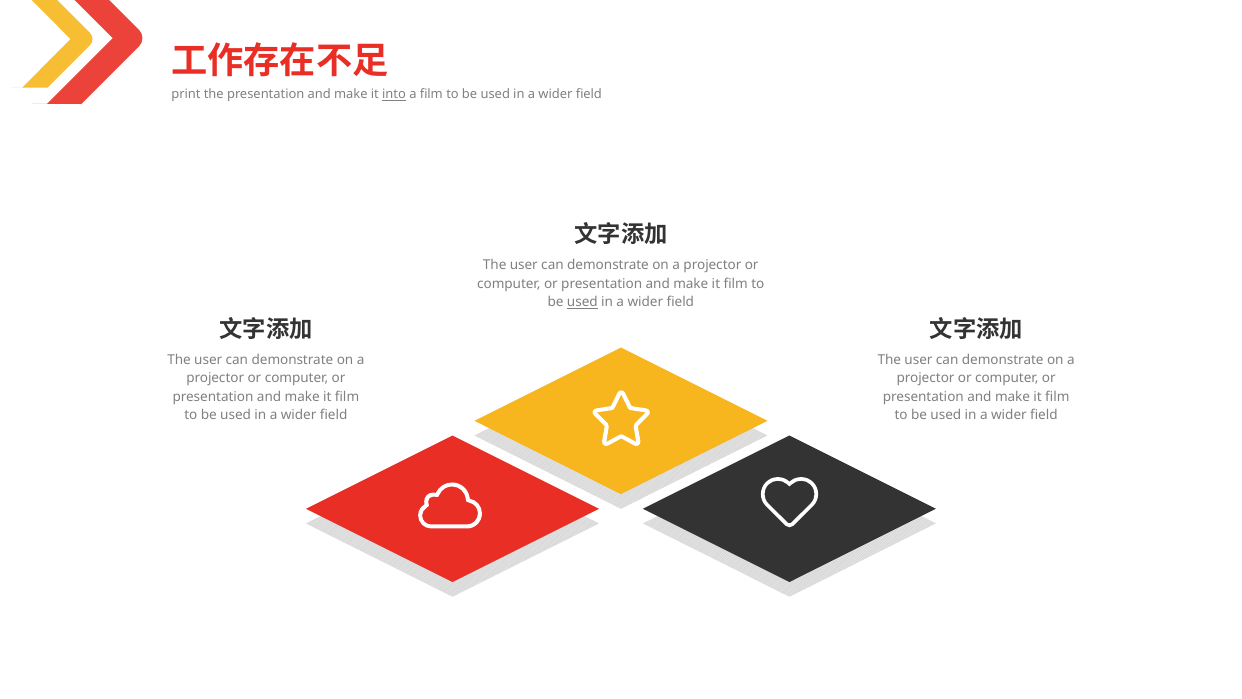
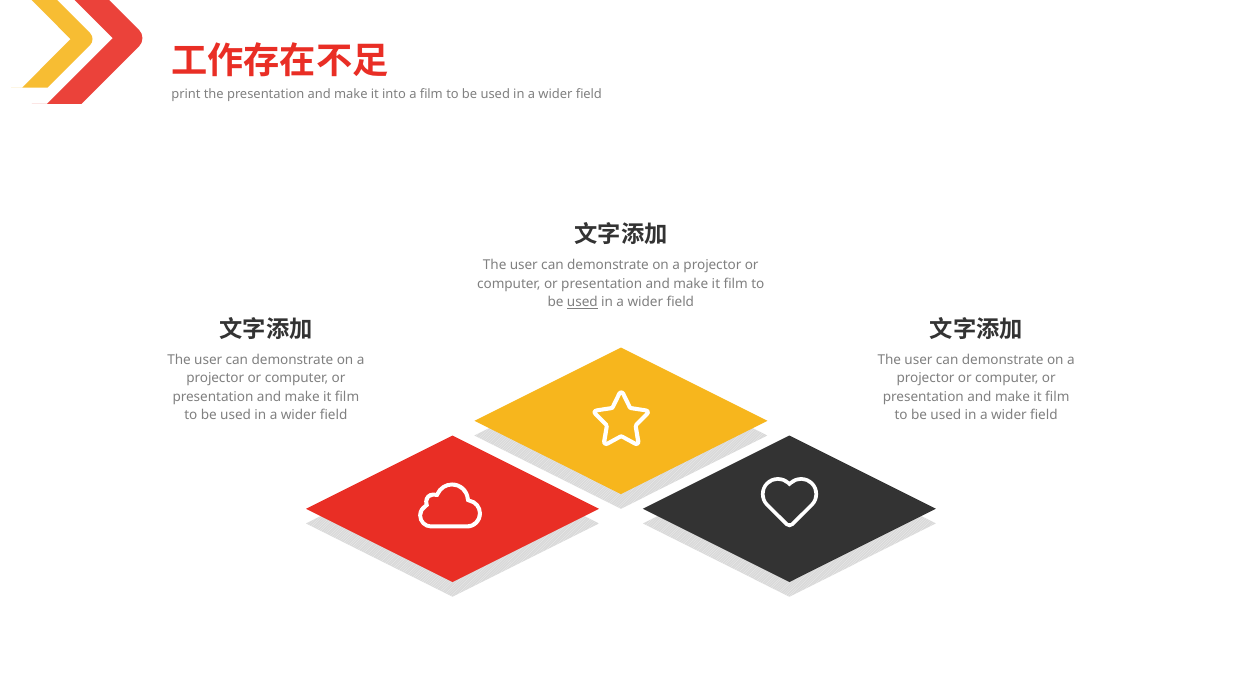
into underline: present -> none (394, 95)
